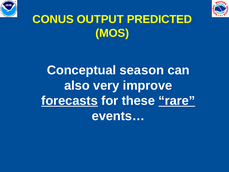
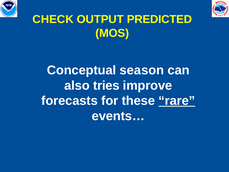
CONUS: CONUS -> CHECK (53, 19)
very: very -> tries (106, 85)
forecasts underline: present -> none (70, 101)
